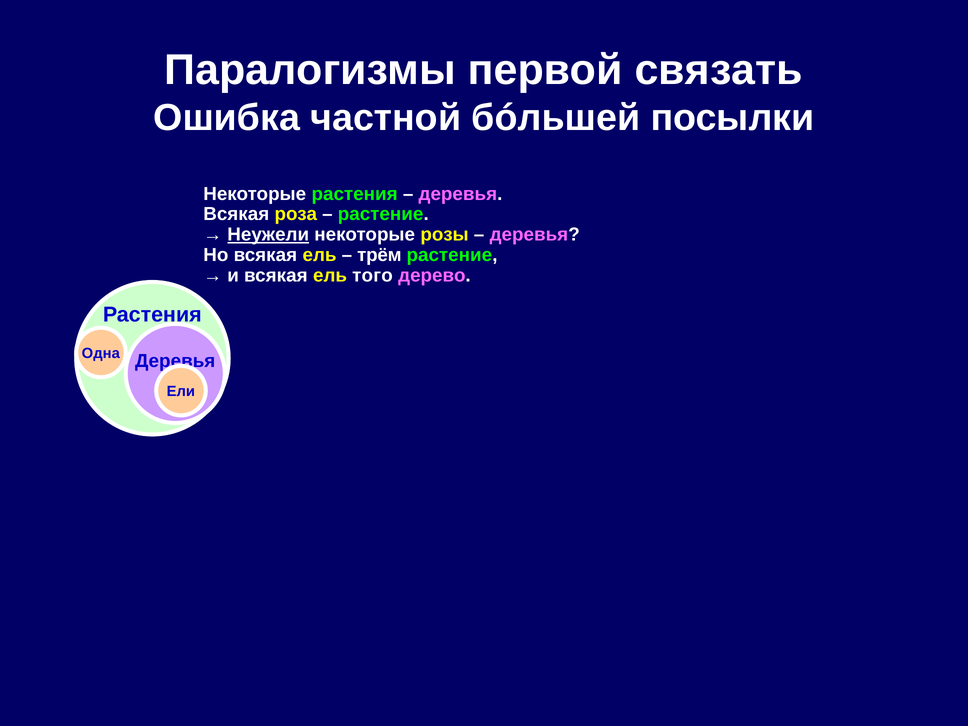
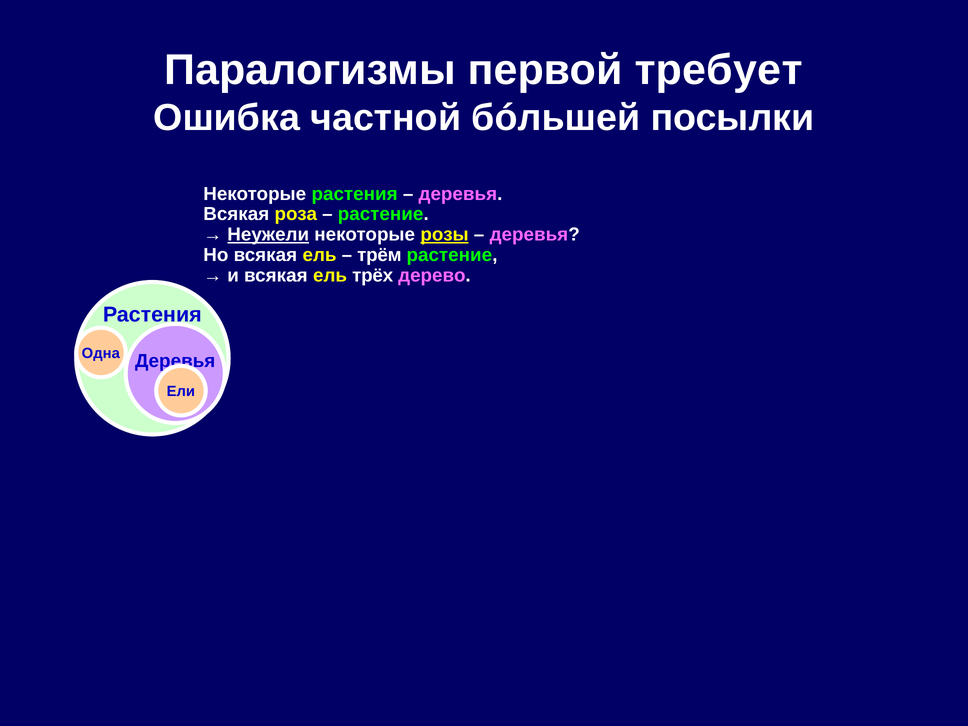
связать: связать -> требует (719, 70)
розы underline: none -> present (445, 235)
того: того -> трёх (373, 275)
